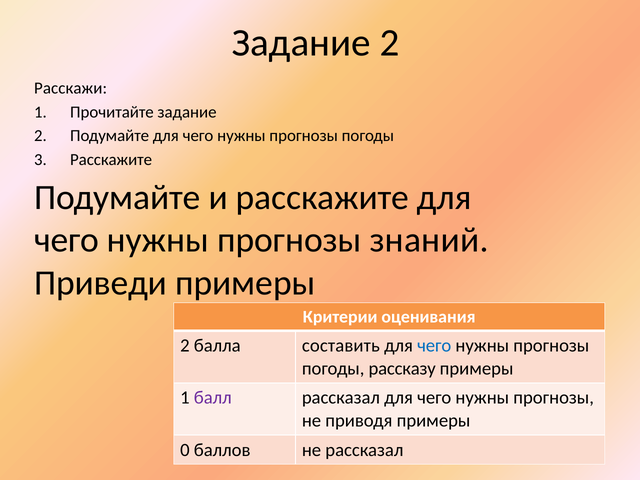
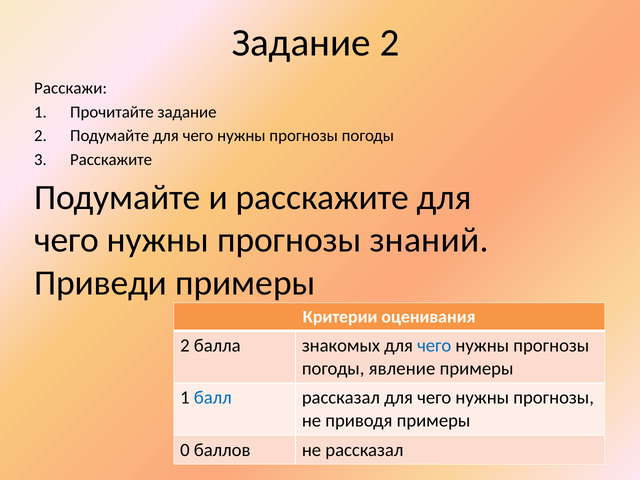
составить: составить -> знакомых (341, 346)
рассказу: рассказу -> явление (402, 369)
балл colour: purple -> blue (213, 398)
